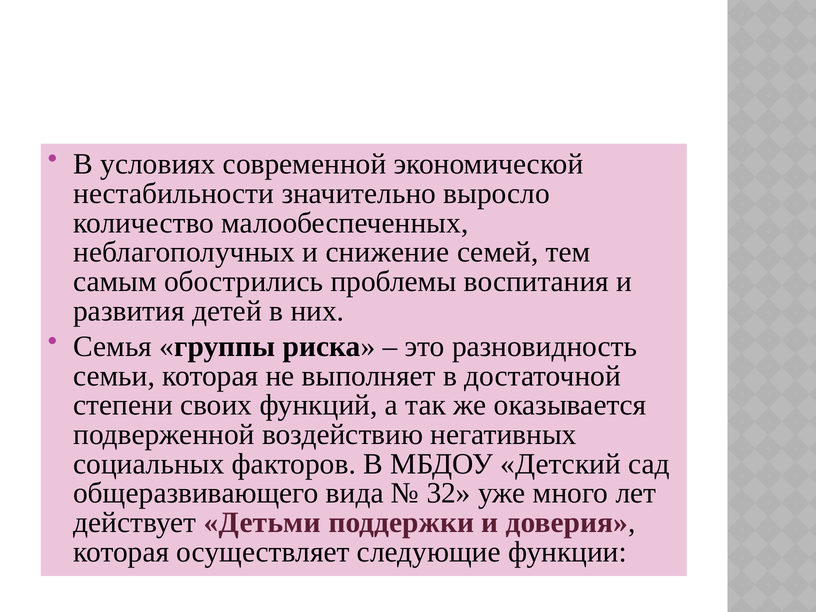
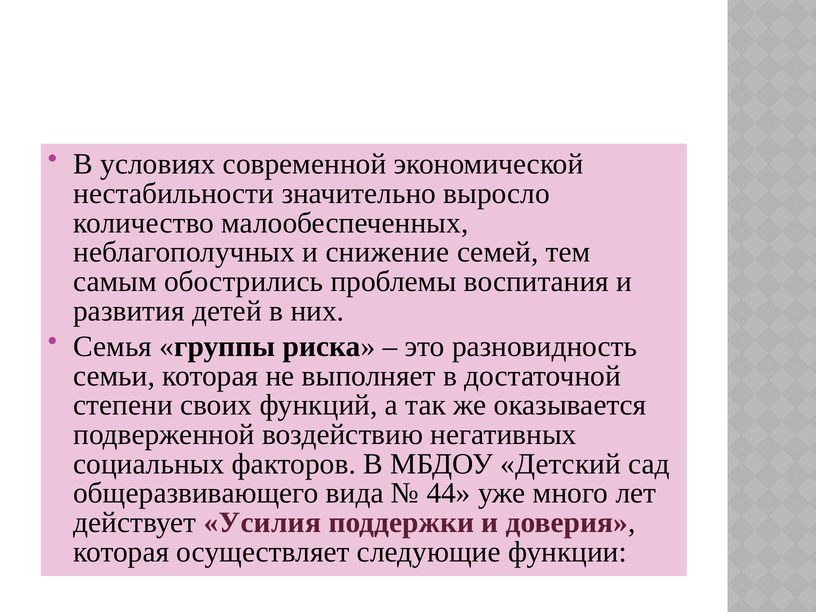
32: 32 -> 44 (449, 493)
Детьми: Детьми -> Усилия (262, 523)
